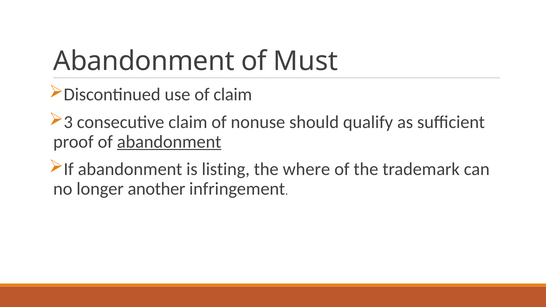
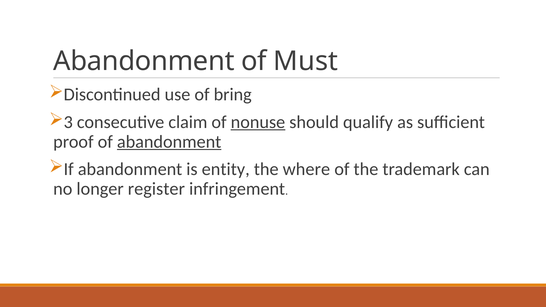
of claim: claim -> bring (233, 94)
nonuse underline: none -> present (258, 122)
listing: listing -> entity (226, 169)
another: another -> register (156, 189)
